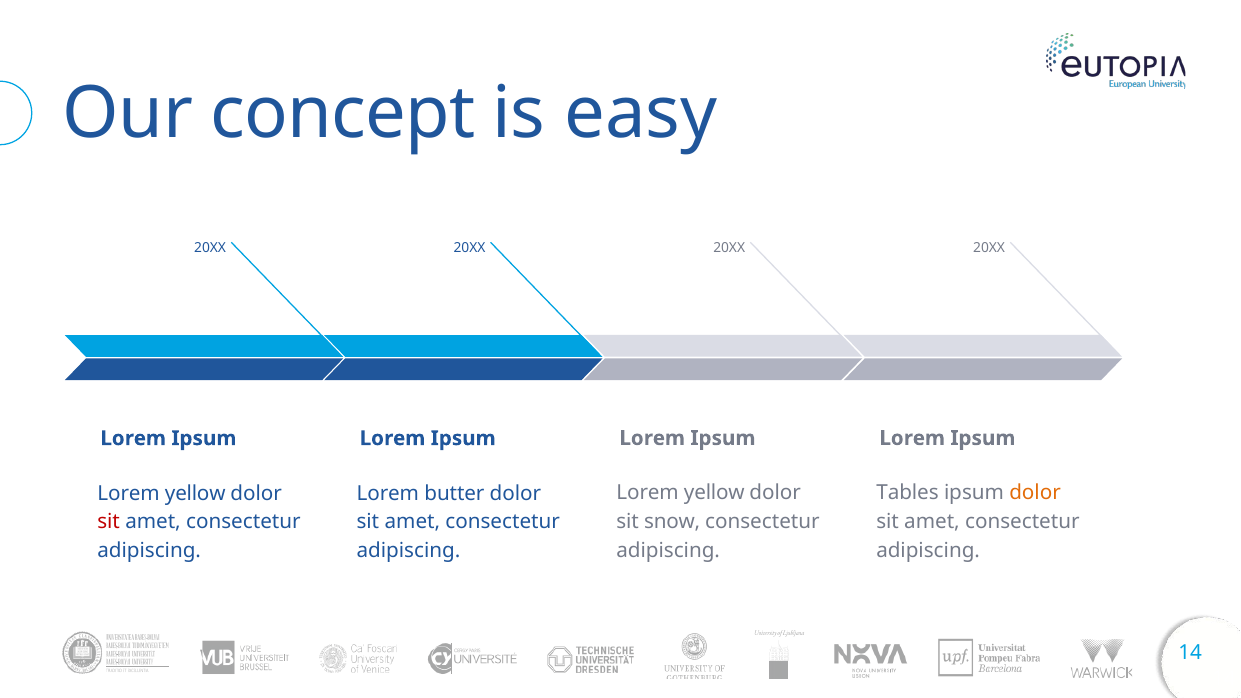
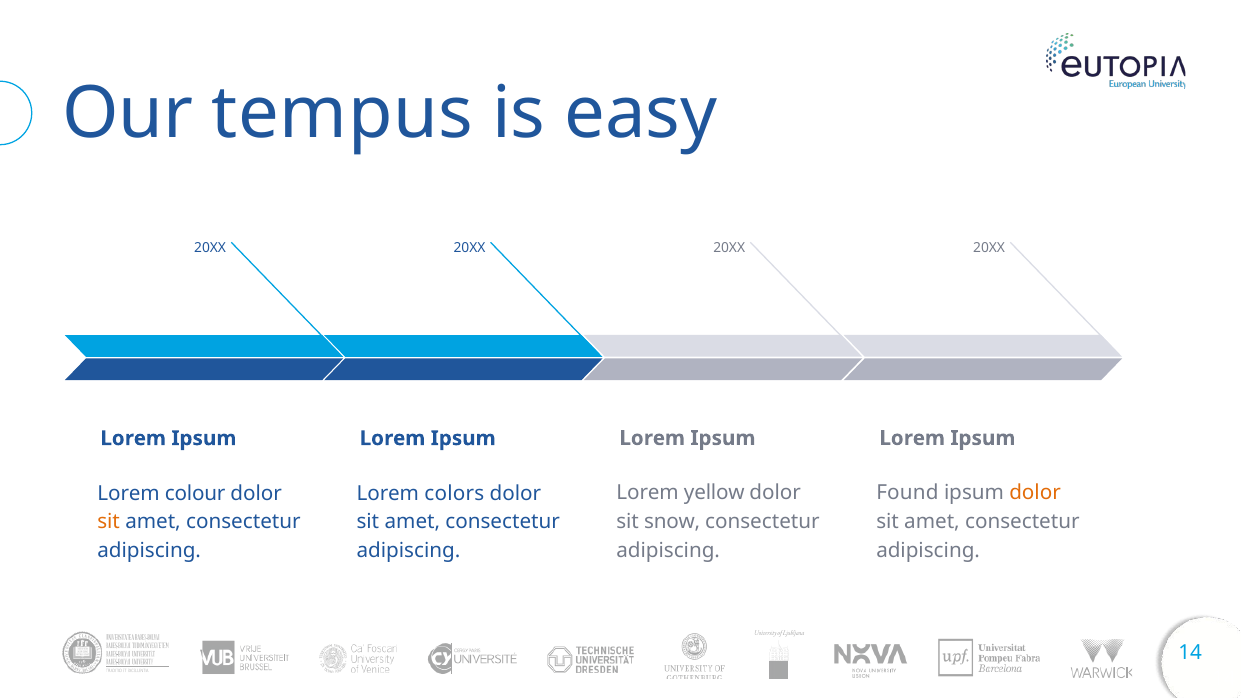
concept: concept -> tempus (342, 114)
Tables: Tables -> Found (907, 493)
yellow: yellow -> colour (195, 493)
butter: butter -> colors (454, 493)
sit colour: red -> orange (109, 522)
